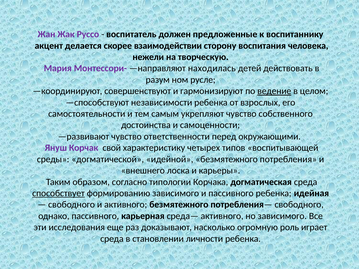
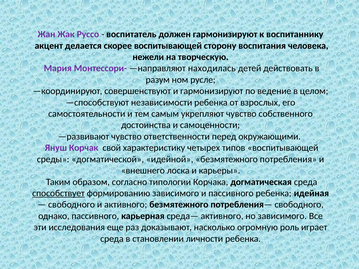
должен предложенные: предложенные -> гармонизируют (225, 34)
скорее взаимодействии: взаимодействии -> воспитывающей (168, 46)
ведение underline: present -> none (274, 91)
